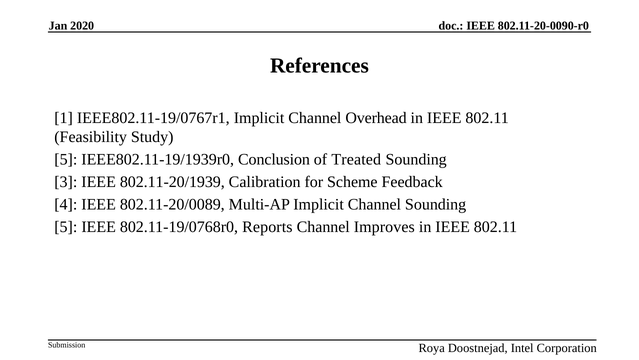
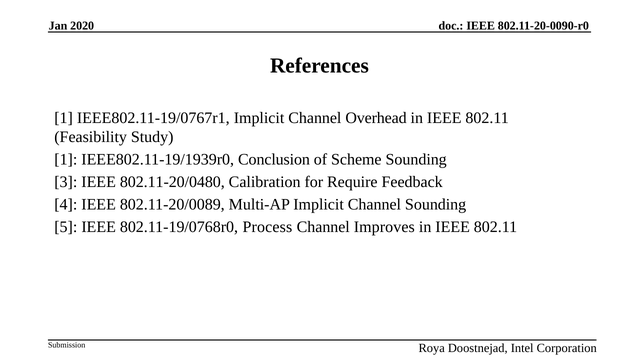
5: 5 -> 1 (66, 159)
Treated: Treated -> Scheme (356, 159)
802.11-20/1939: 802.11-20/1939 -> 802.11-20/0480 (172, 182)
Scheme: Scheme -> Require (352, 182)
Reports: Reports -> Process (267, 226)
